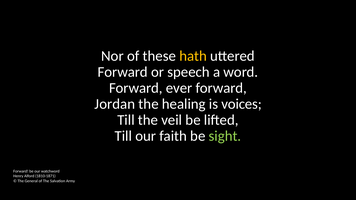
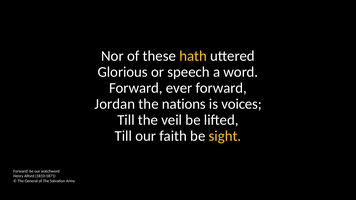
Forward: Forward -> Glorious (123, 72)
healing: healing -> nations (184, 104)
sight colour: light green -> yellow (225, 136)
